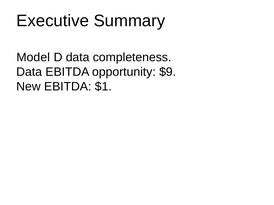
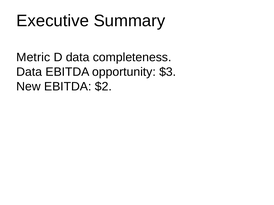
Model: Model -> Metric (33, 57)
$9: $9 -> $3 (168, 72)
$1: $1 -> $2 (103, 87)
